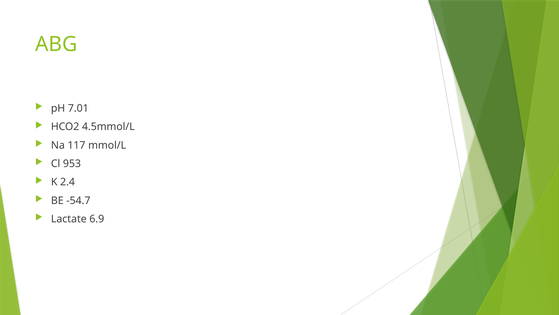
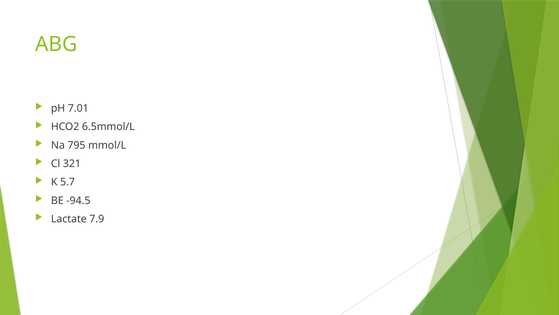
4.5mmol/L: 4.5mmol/L -> 6.5mmol/L (108, 127)
117: 117 -> 795 (76, 145)
953: 953 -> 321 (72, 163)
2.4: 2.4 -> 5.7 (68, 182)
-54.7: -54.7 -> -94.5 (78, 200)
6.9: 6.9 -> 7.9 (97, 219)
